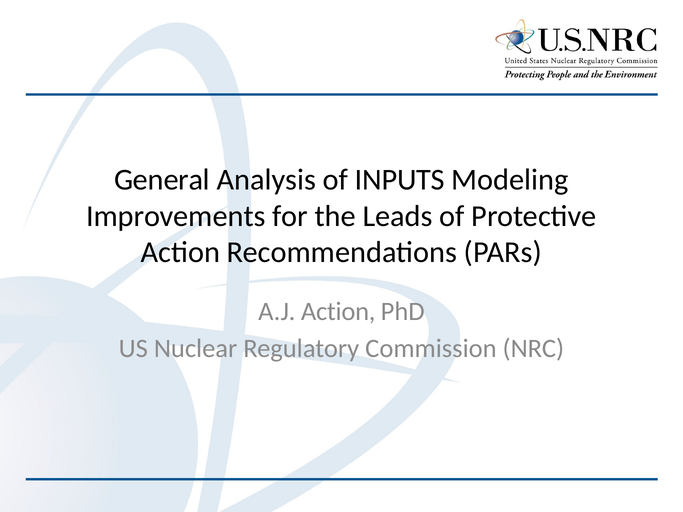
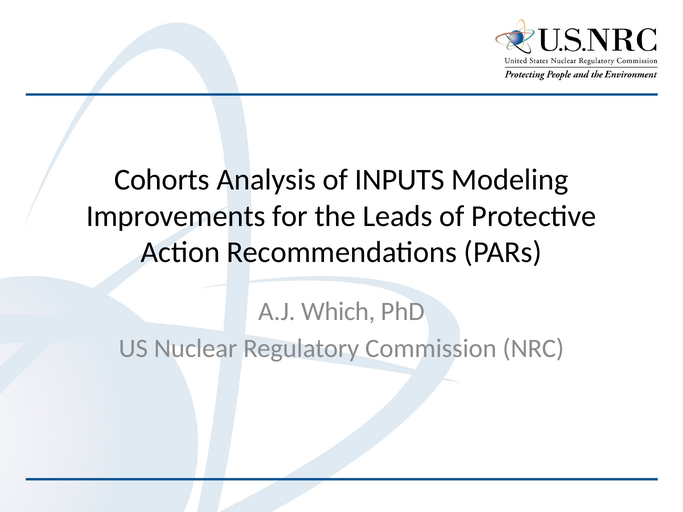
General: General -> Cohorts (162, 180)
A.J Action: Action -> Which (338, 311)
